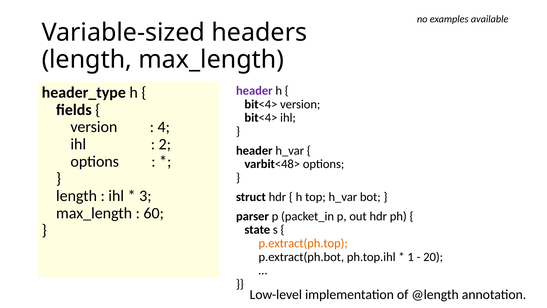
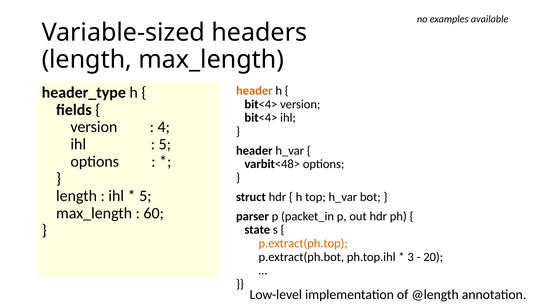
header colour: purple -> orange (254, 91)
2: 2 -> 5 (165, 144)
3: 3 -> 5 (145, 196)
1: 1 -> 3 (411, 257)
